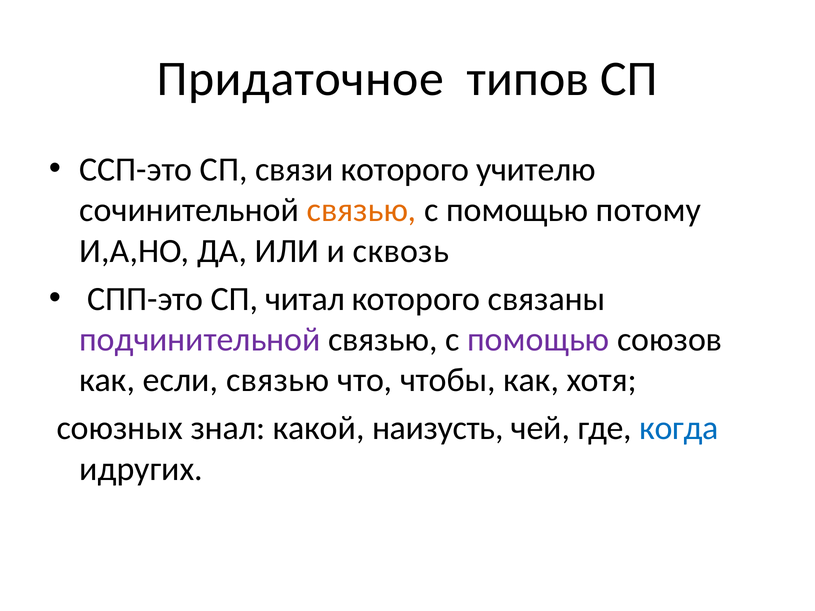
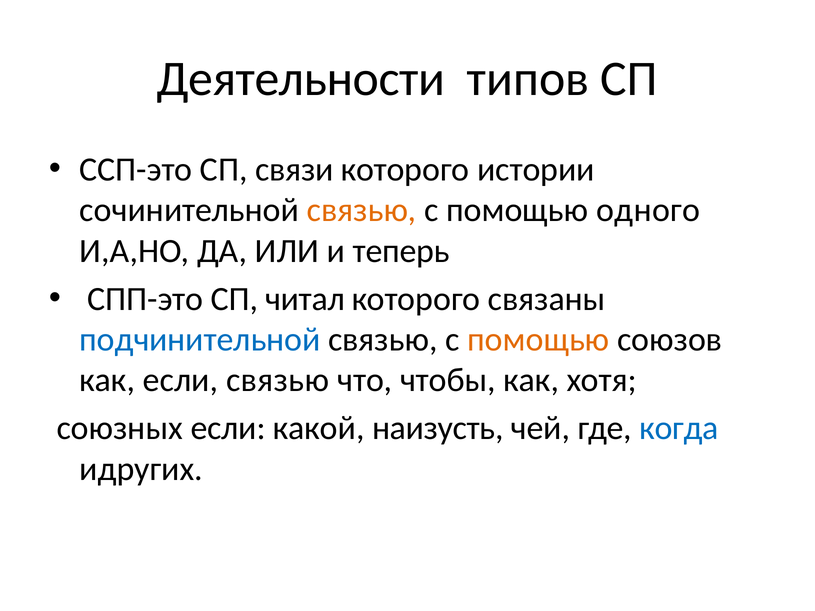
Придаточное: Придаточное -> Деятельности (301, 79)
учителю: учителю -> истории (536, 169)
потому: потому -> одного (648, 210)
сквозь: сквозь -> теперь (401, 251)
подчинительной colour: purple -> blue (200, 340)
помощью colour: purple -> orange (538, 340)
союзных знал: знал -> если (228, 428)
